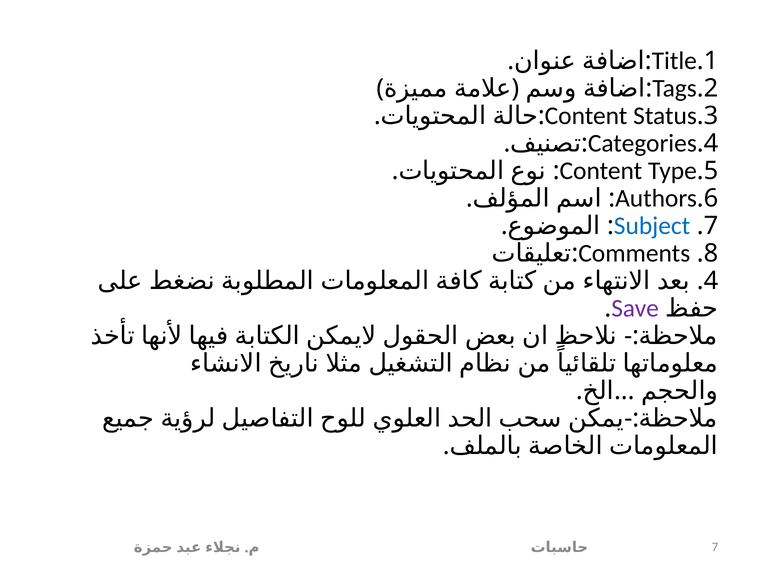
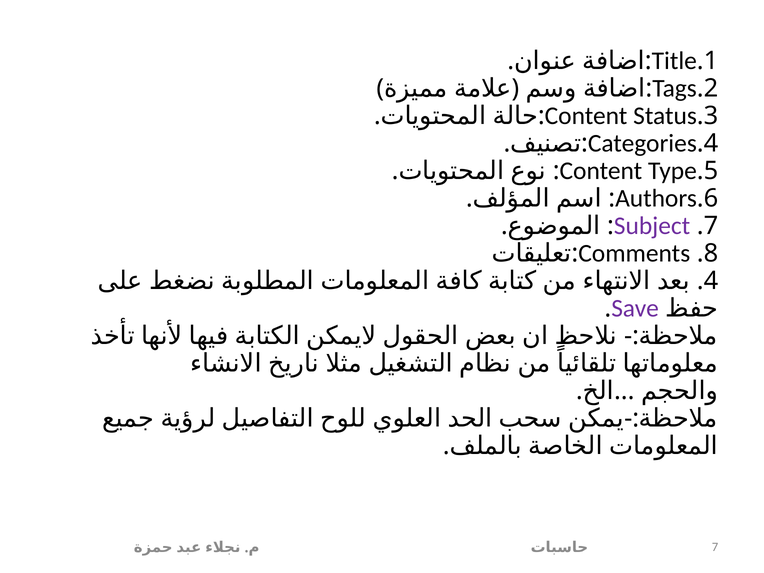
Subject colour: blue -> purple (652, 226)
